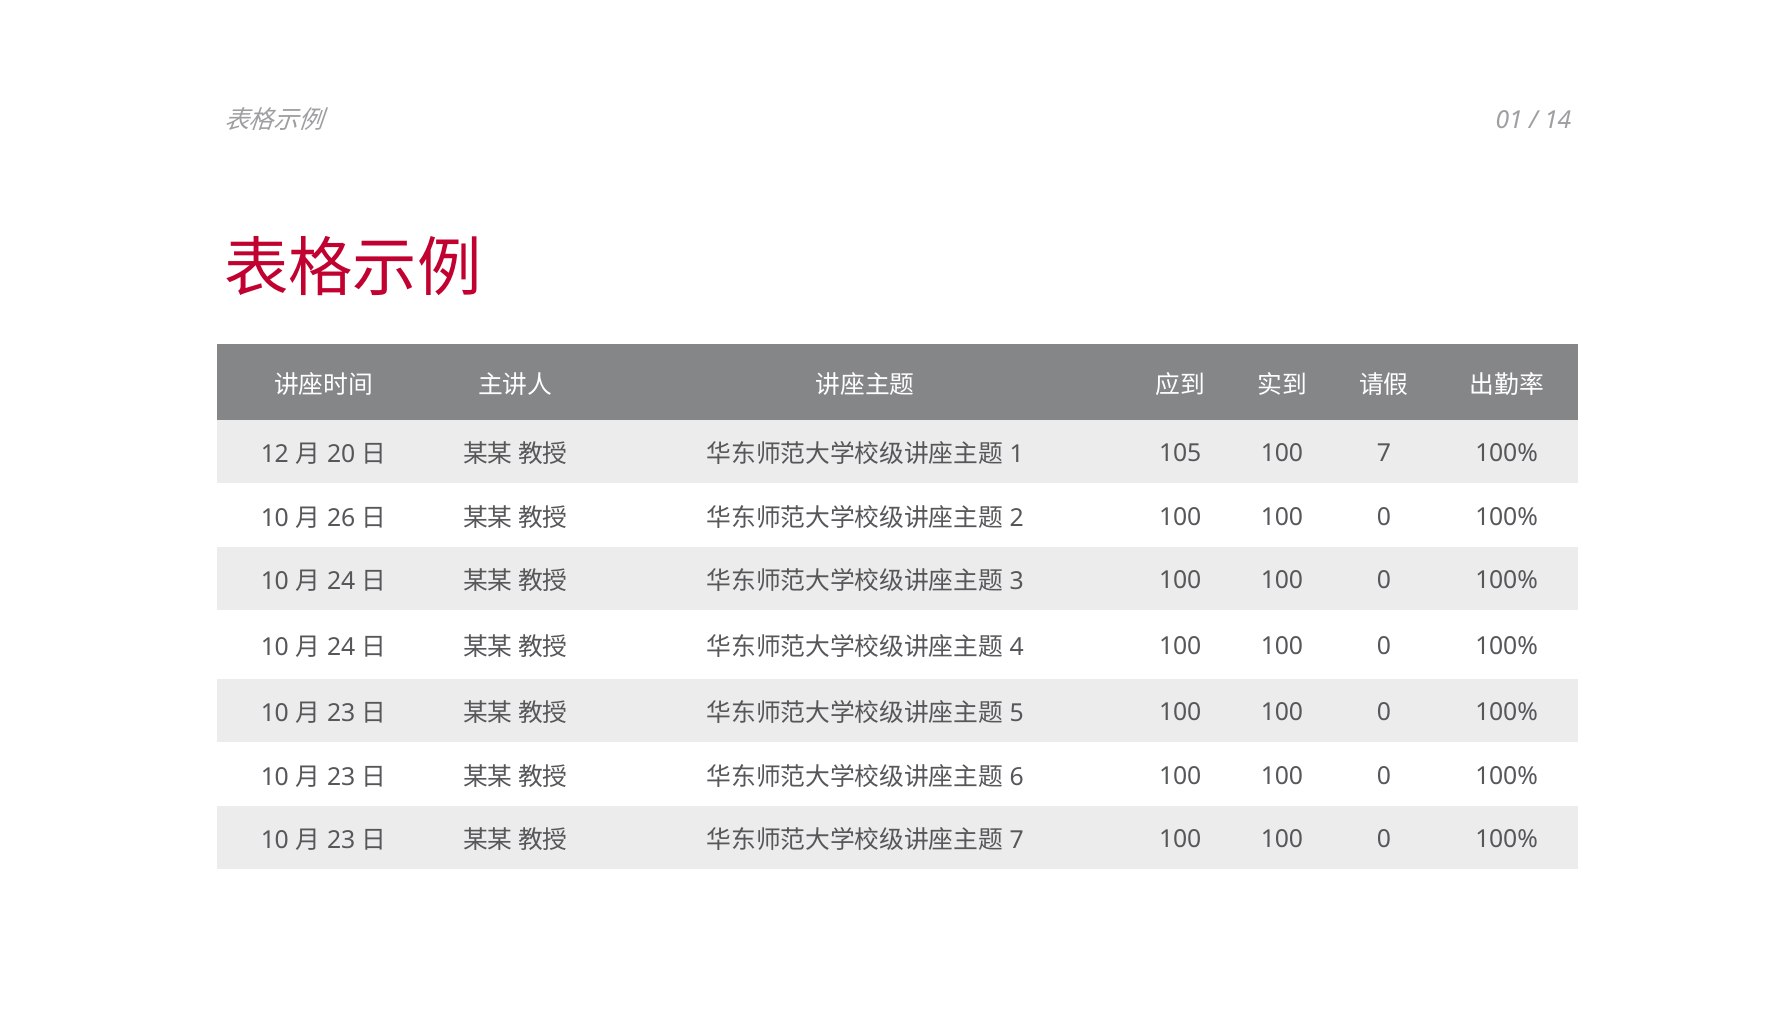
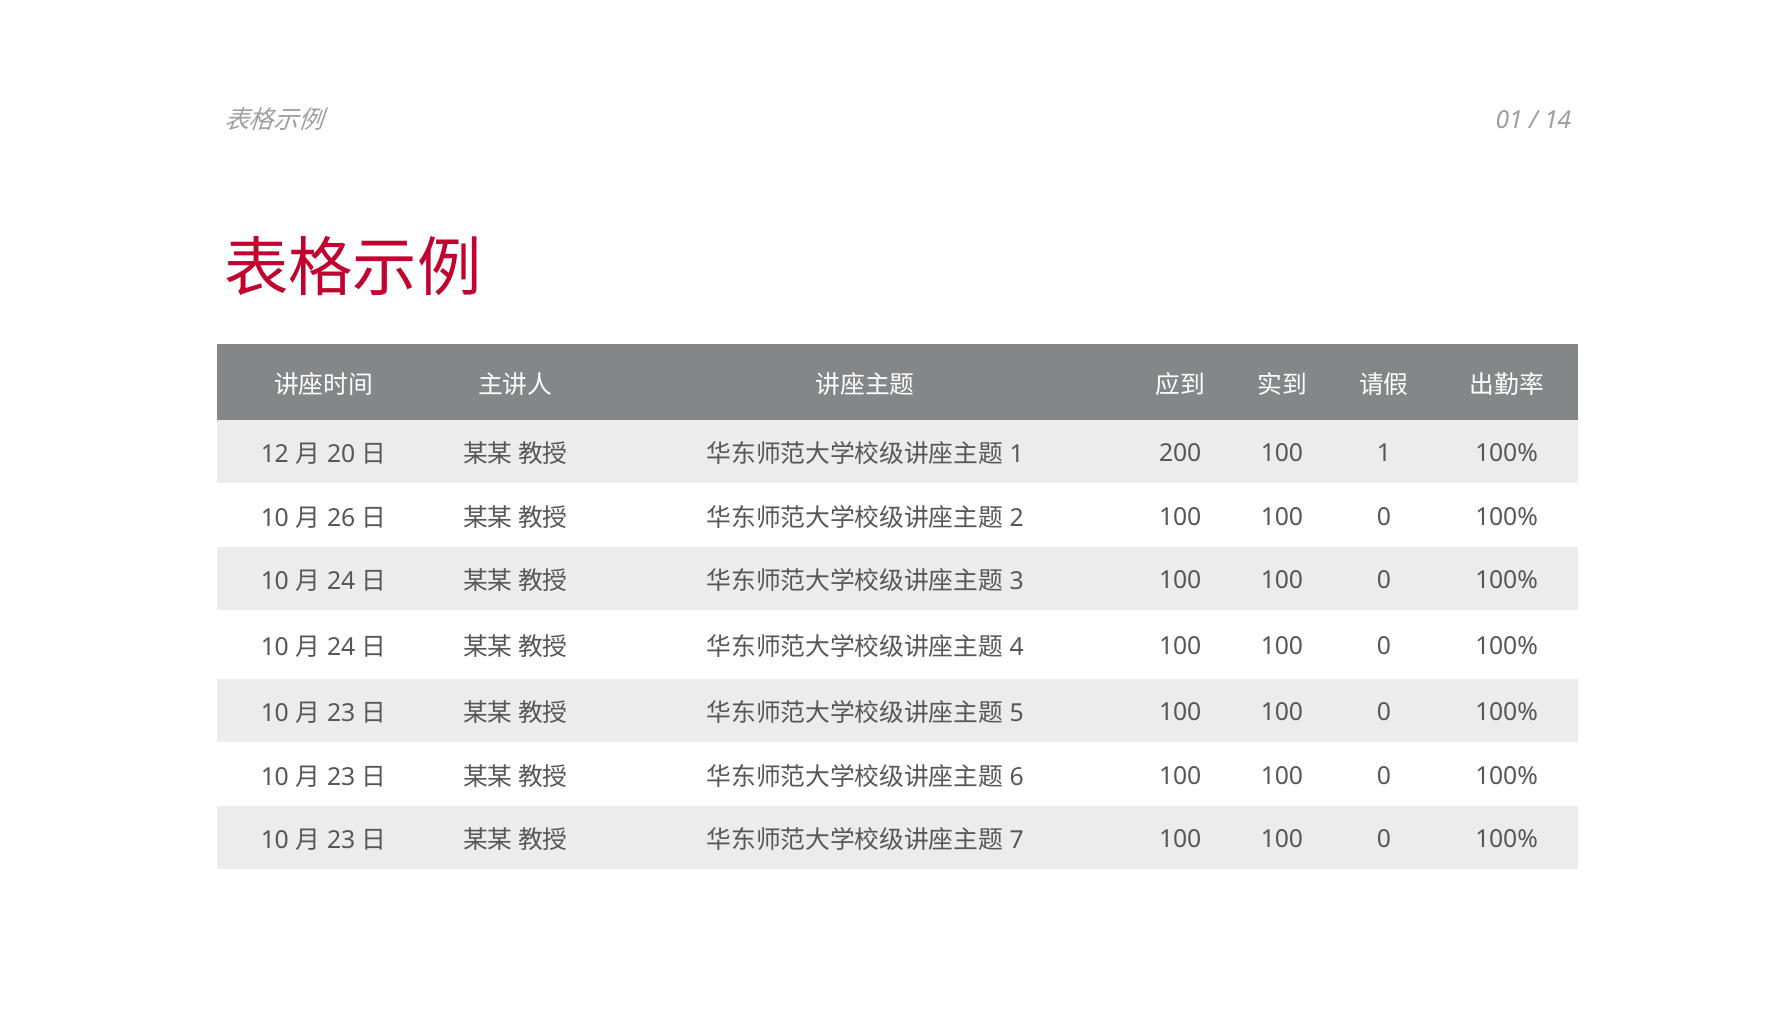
105: 105 -> 200 (1180, 454)
100 7: 7 -> 1 (1384, 454)
